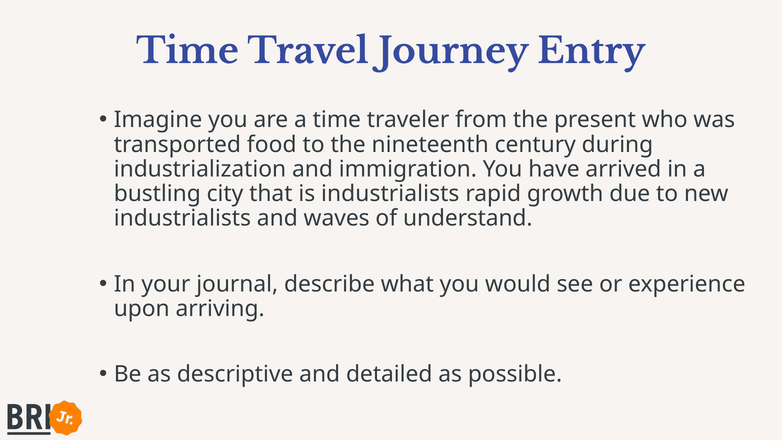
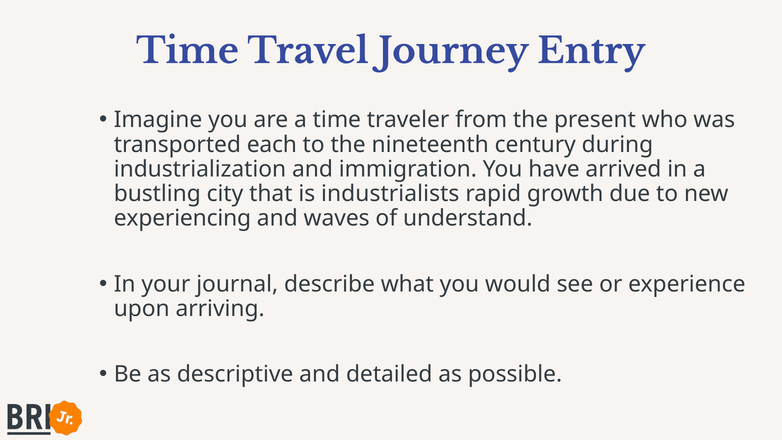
food: food -> each (272, 144)
industrialists: industrialists -> experiencing (182, 218)
